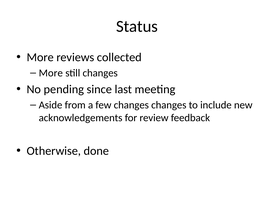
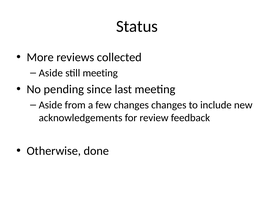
More: More -> Aside (51, 73)
still changes: changes -> meeting (100, 73)
